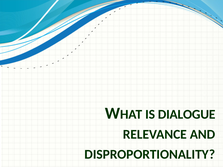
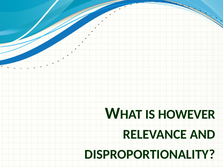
DIALOGUE: DIALOGUE -> HOWEVER (187, 115)
